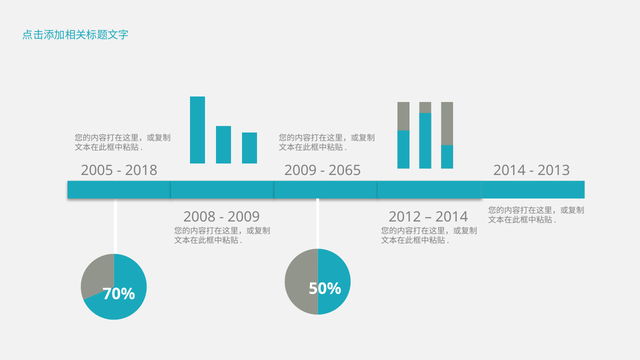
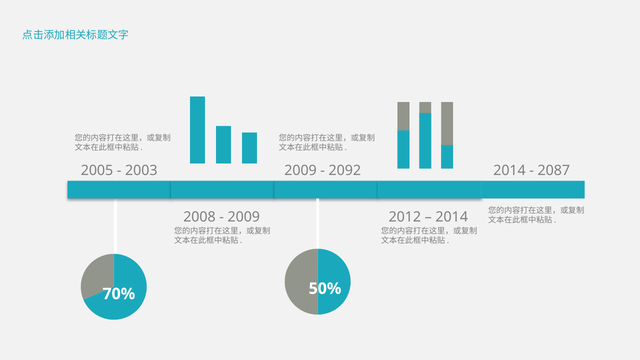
2018: 2018 -> 2003 (141, 171)
2065: 2065 -> 2092 (345, 171)
2013: 2013 -> 2087 (554, 171)
